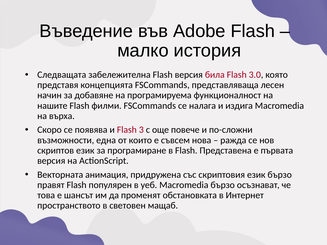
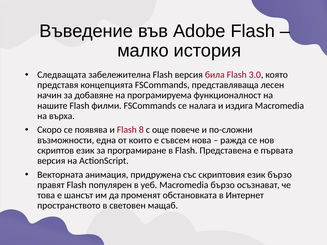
3: 3 -> 8 (141, 130)
